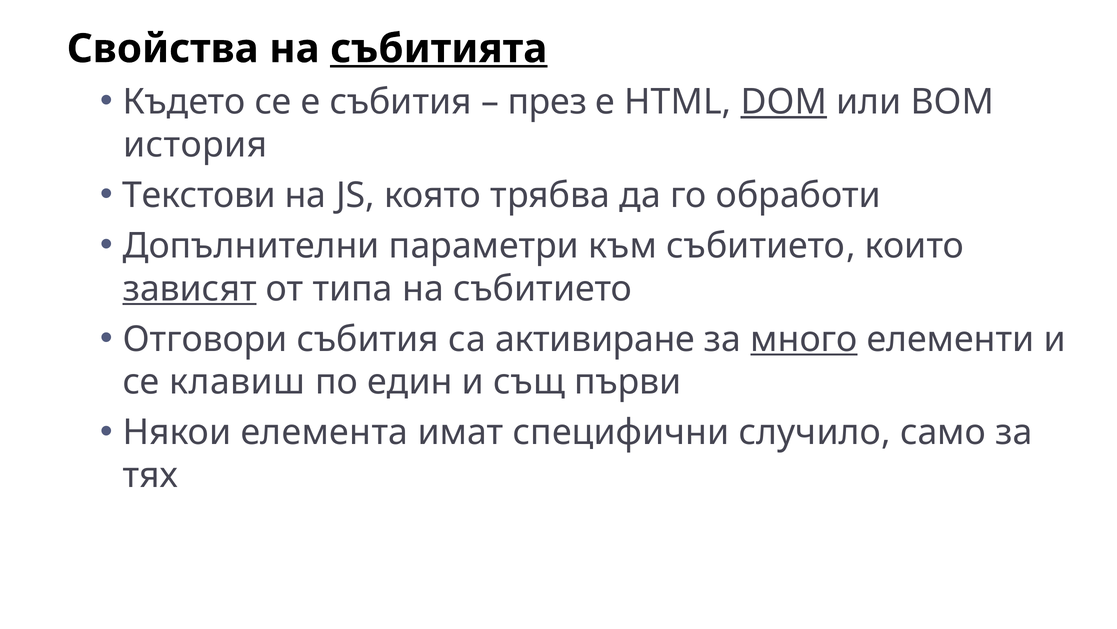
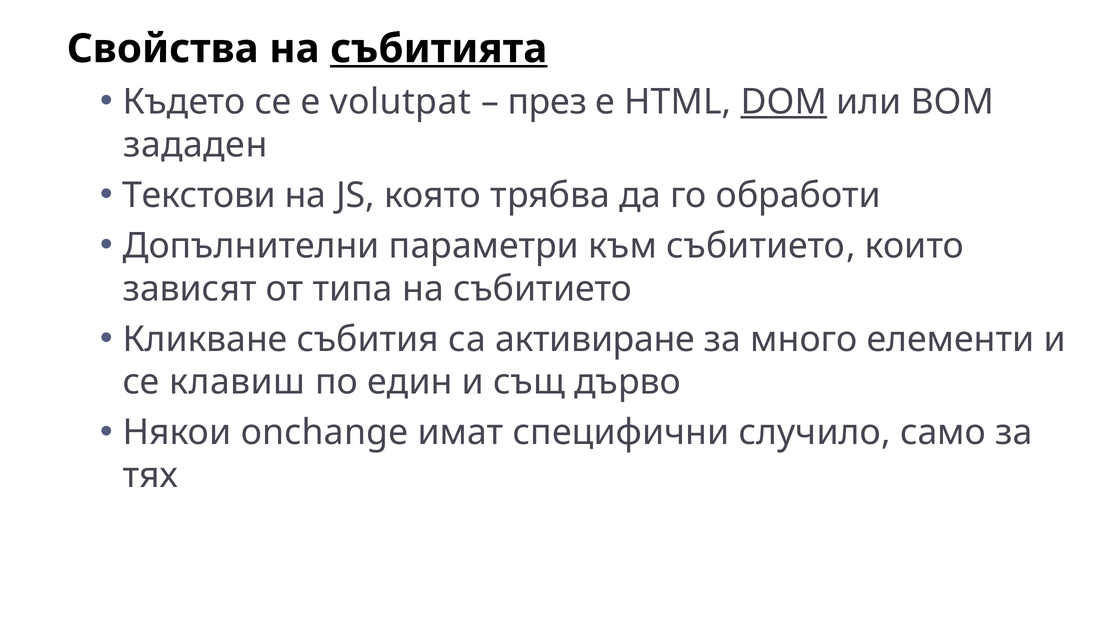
е събития: събития -> volutpat (400, 102)
история: история -> зададен (195, 145)
зависят underline: present -> none (190, 288)
Отговори: Отговори -> Кликване (205, 339)
много underline: present -> none (804, 339)
първи: първи -> дърво (628, 382)
елемента: елемента -> onchange (324, 432)
